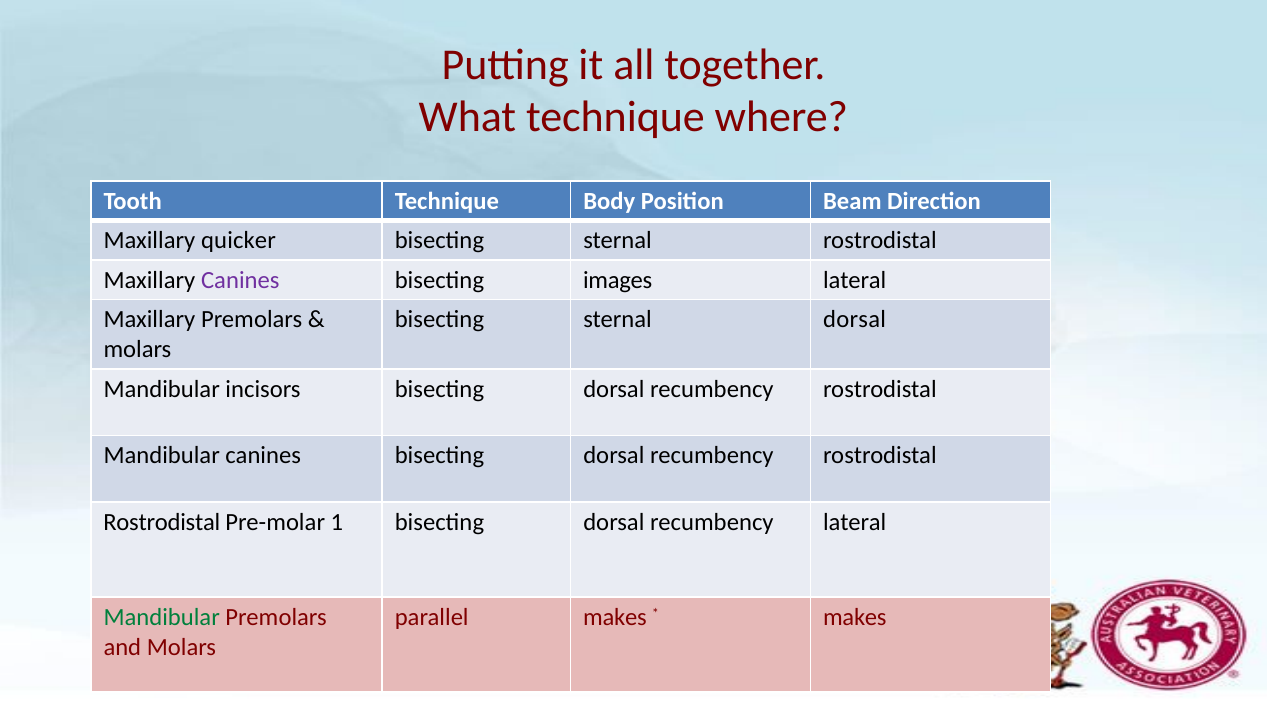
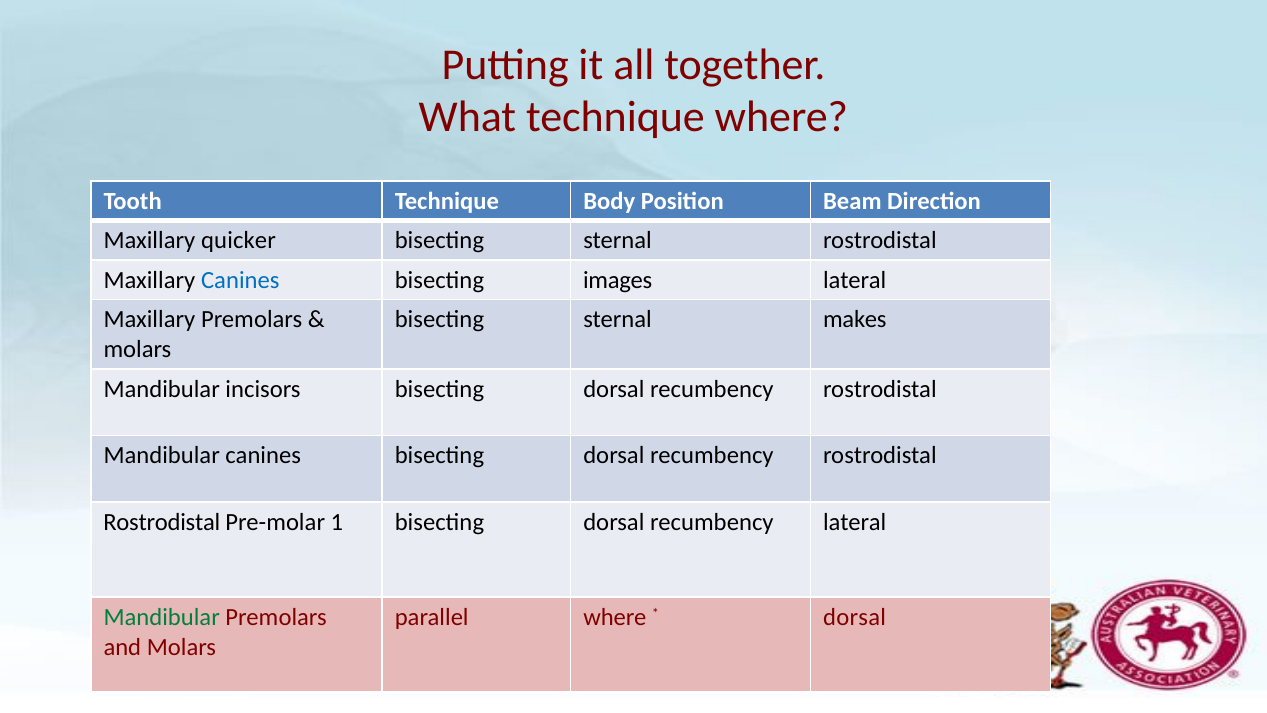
Canines colour: purple -> blue (240, 280)
sternal dorsal: dorsal -> makes (855, 319)
parallel makes: makes -> where (615, 617)
makes: makes -> dorsal (855, 617)
